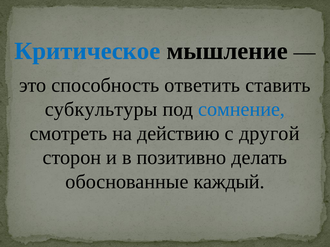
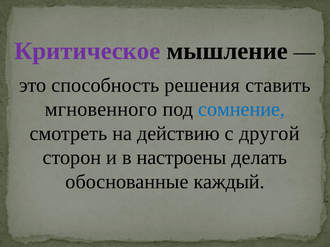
Критическое colour: blue -> purple (87, 51)
ответить: ответить -> решения (202, 85)
субкультуры: субкультуры -> мгновенного (101, 110)
позитивно: позитивно -> настроены (182, 158)
